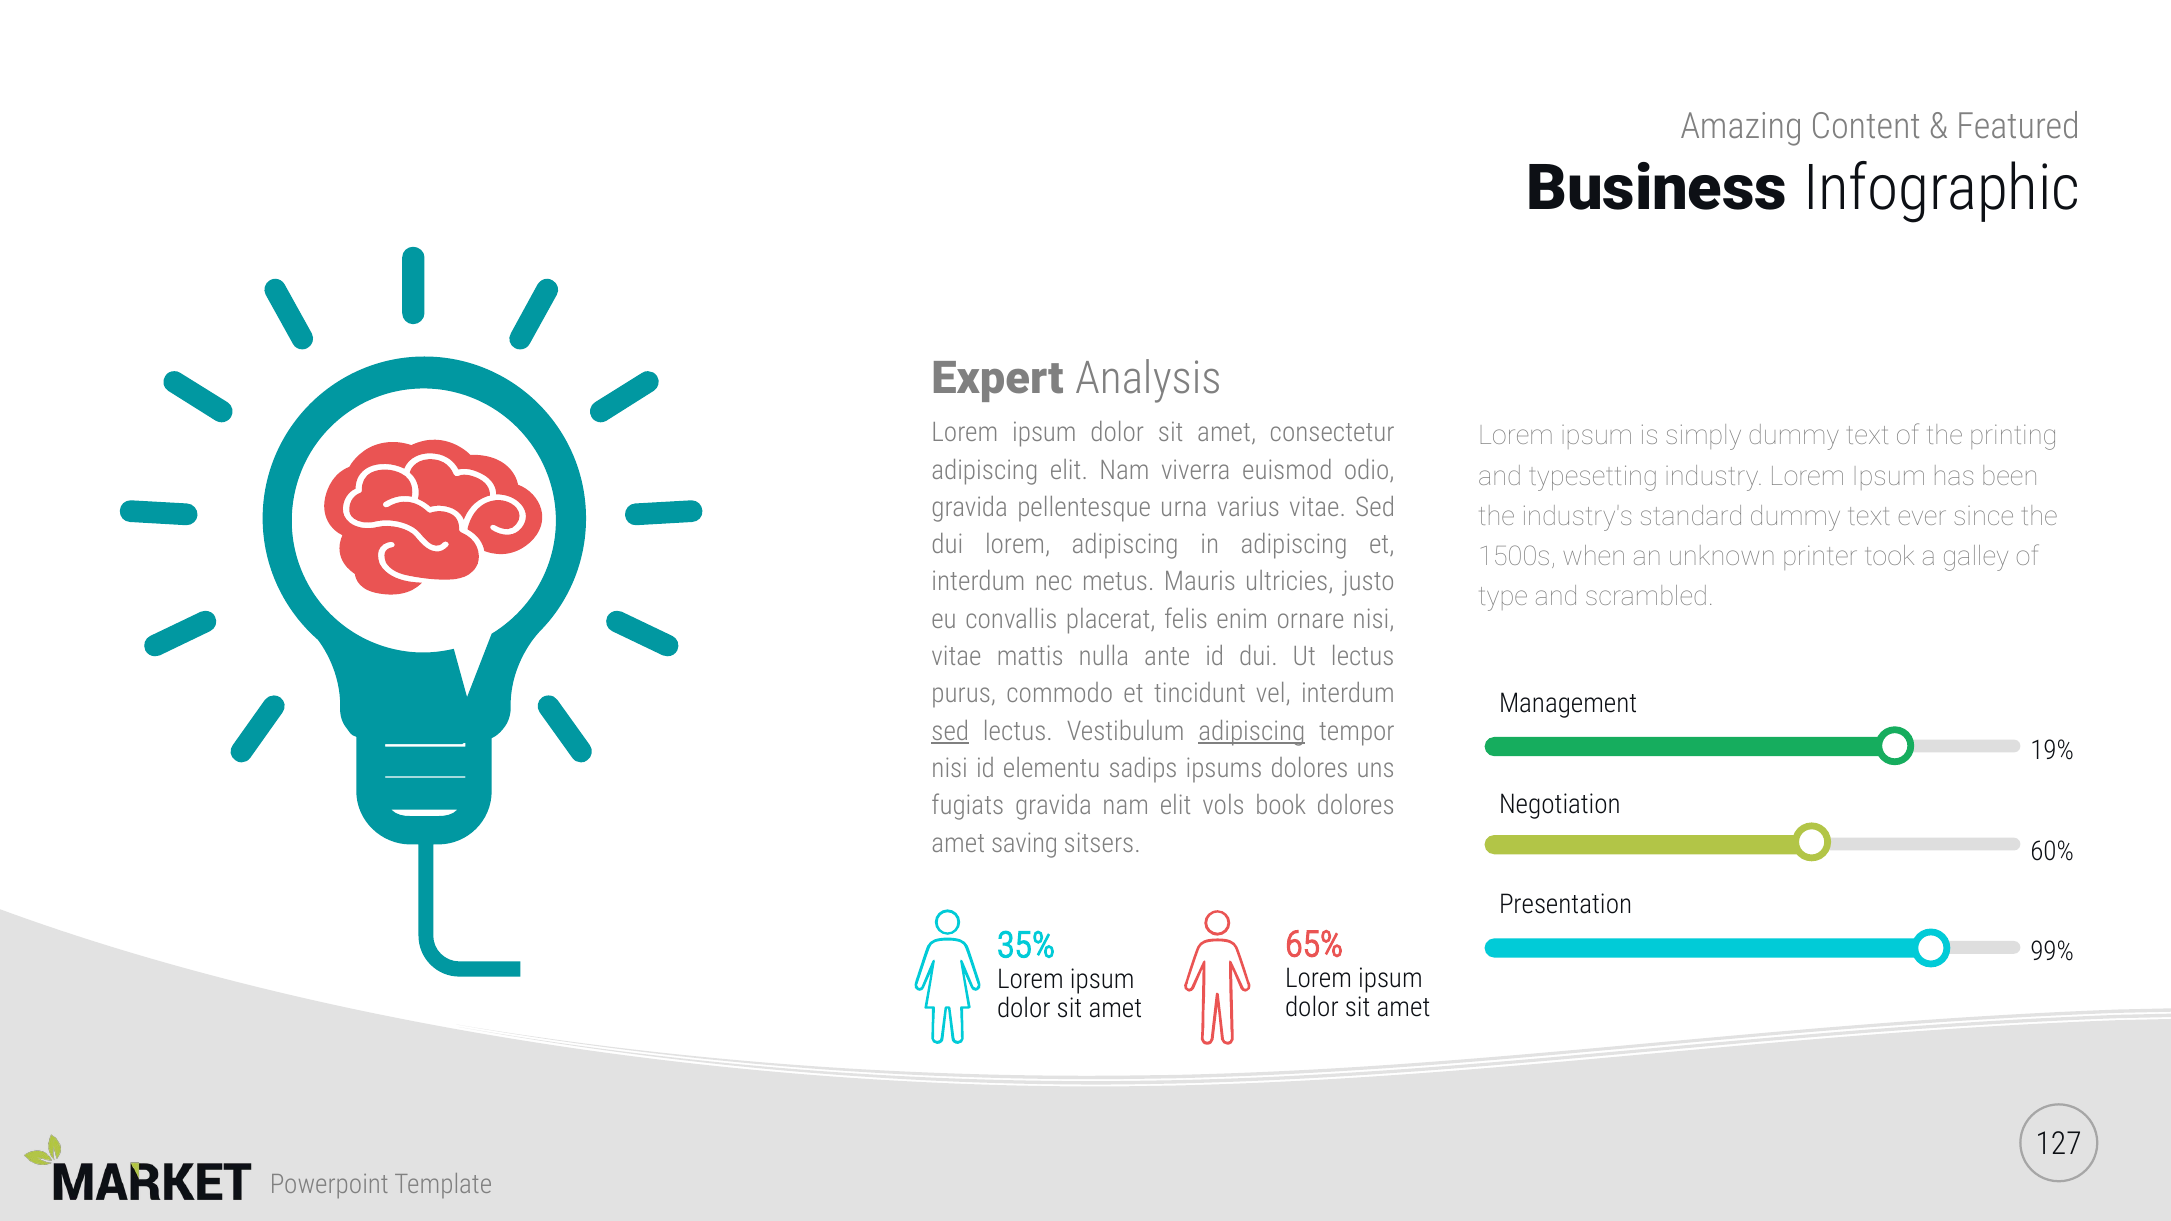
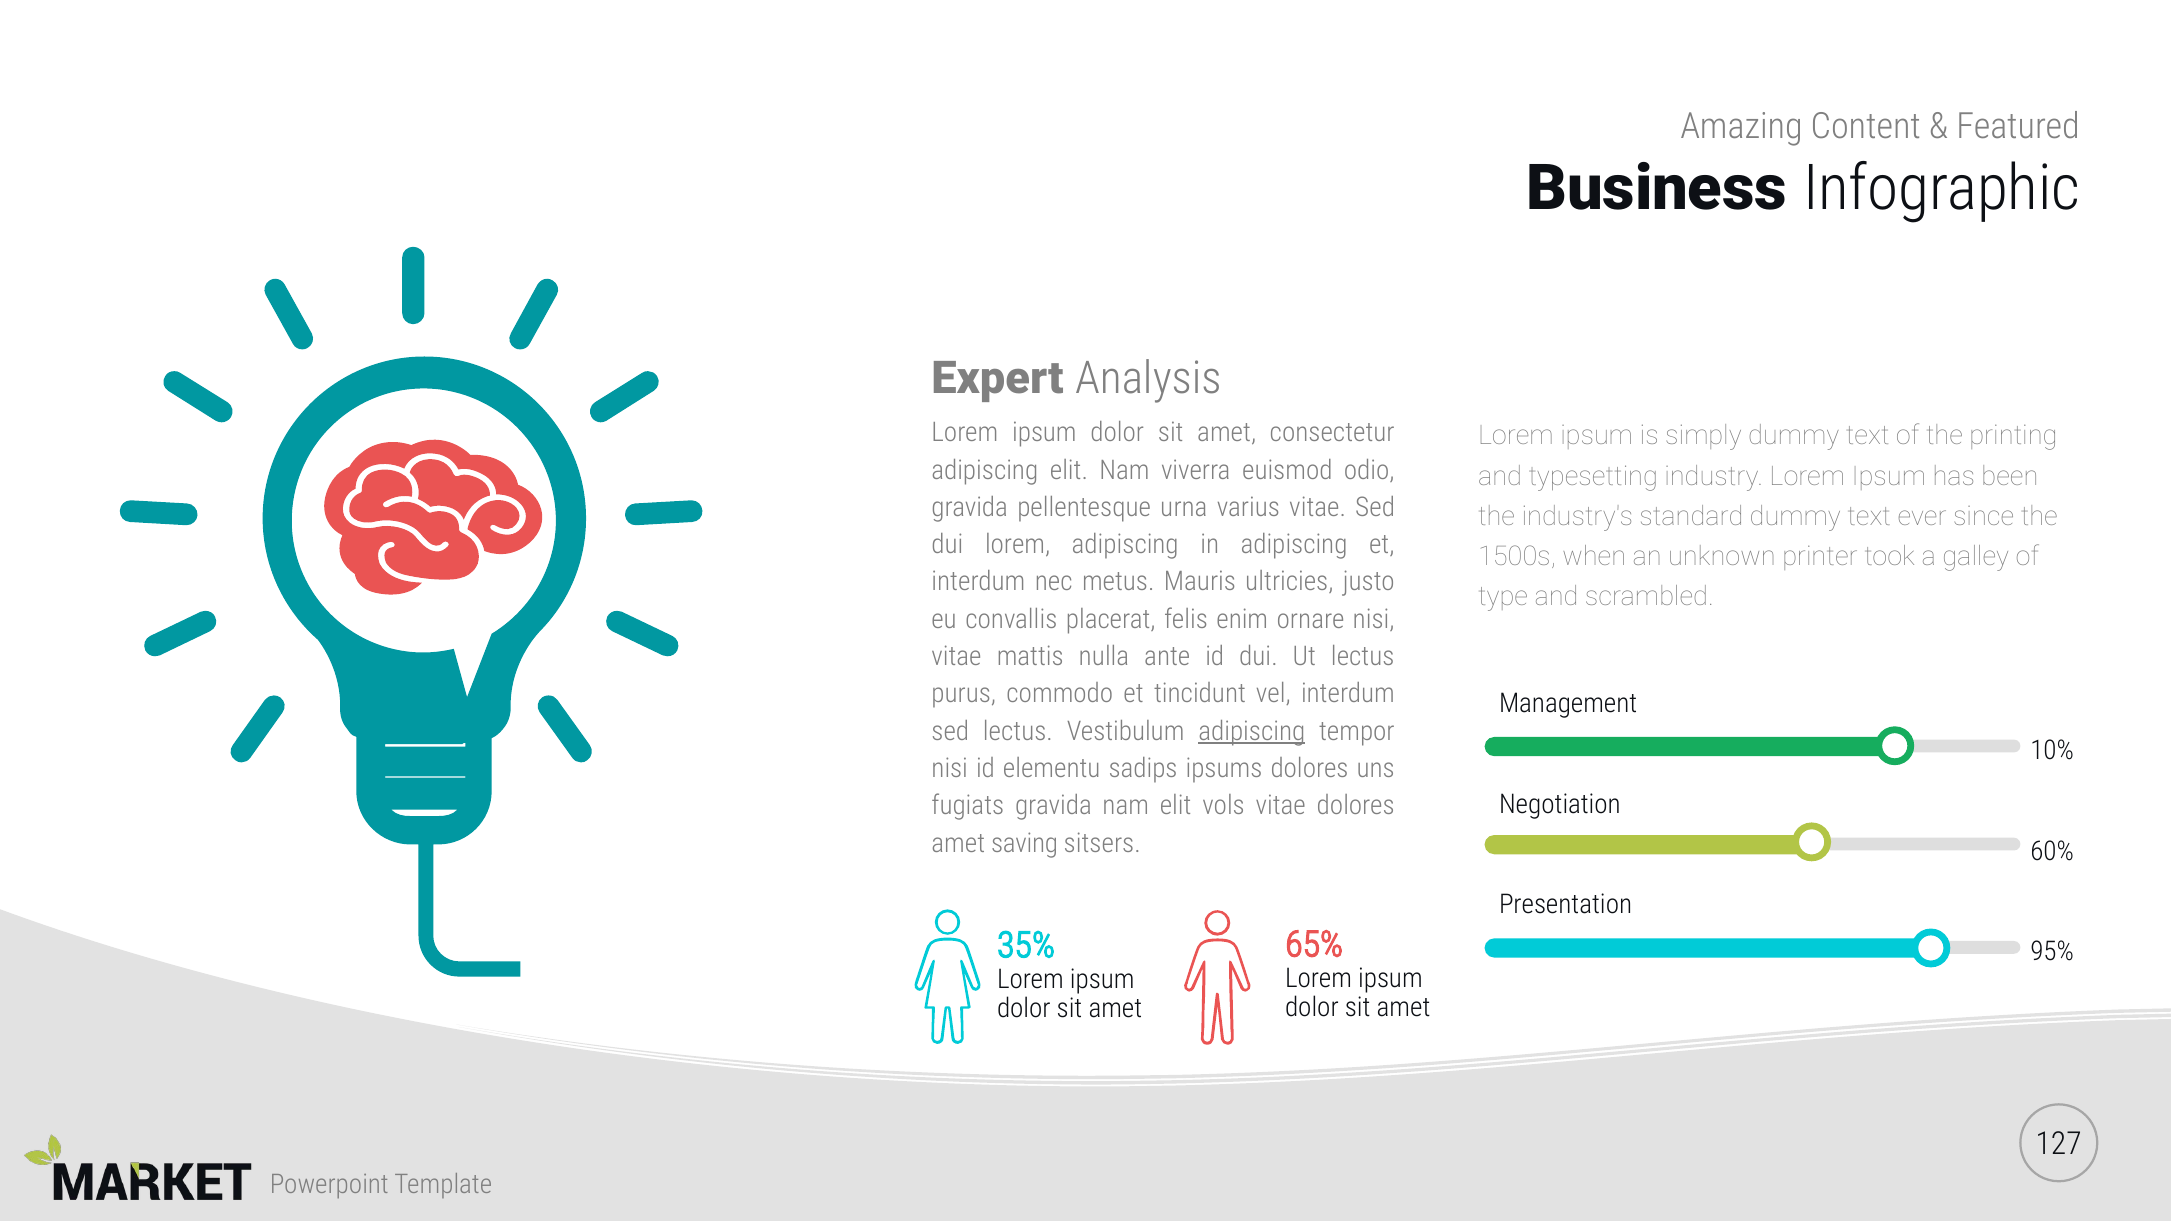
sed underline: present -> none (950, 731)
19%: 19% -> 10% (2052, 751)
vols book: book -> vitae (1281, 806)
99%: 99% -> 95% (2052, 952)
